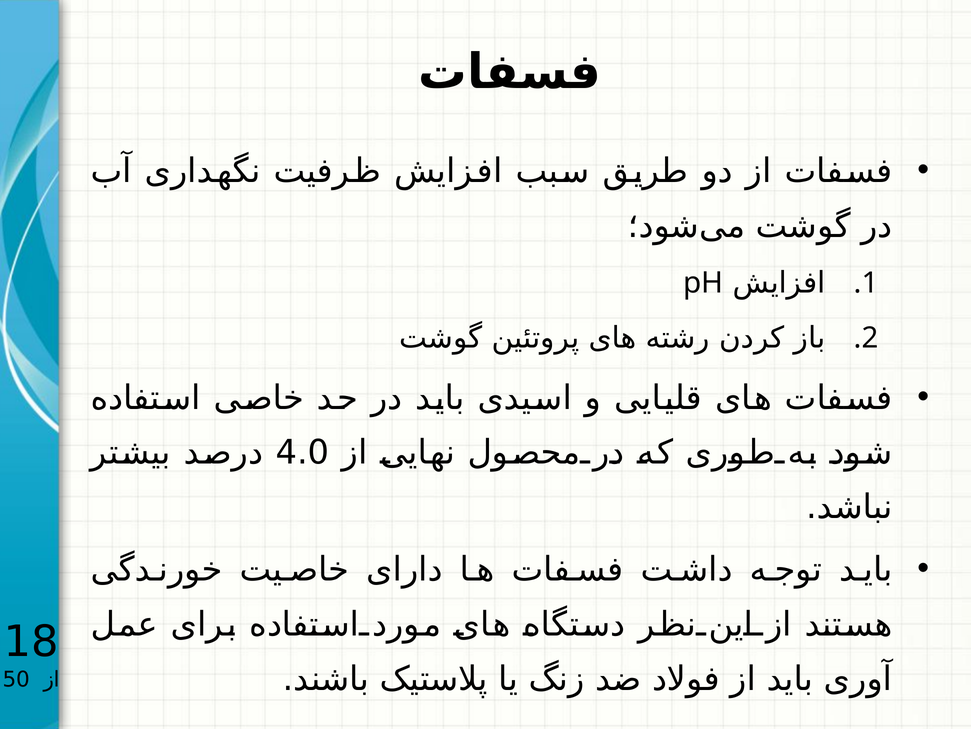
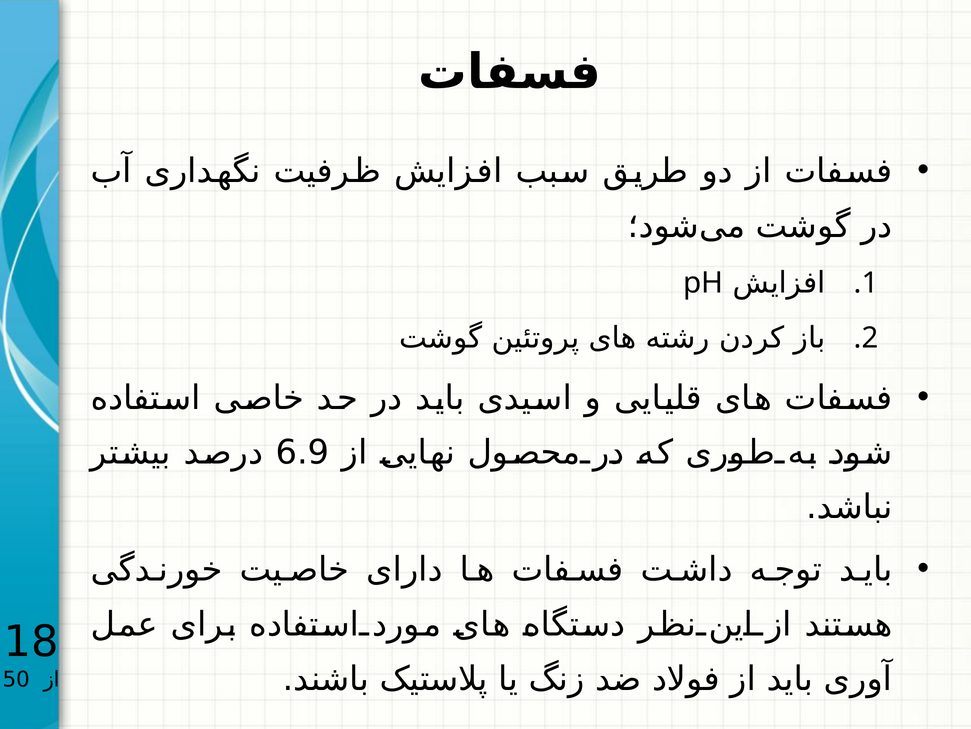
4.0: 4.0 -> 6.9 (303, 452)
